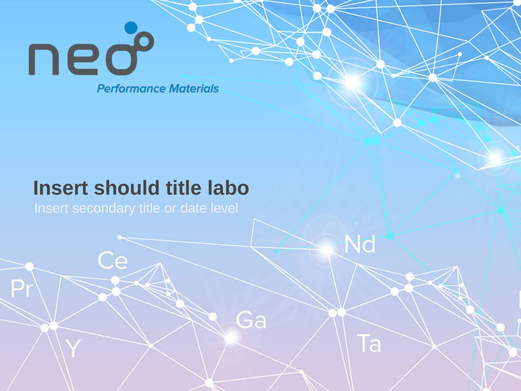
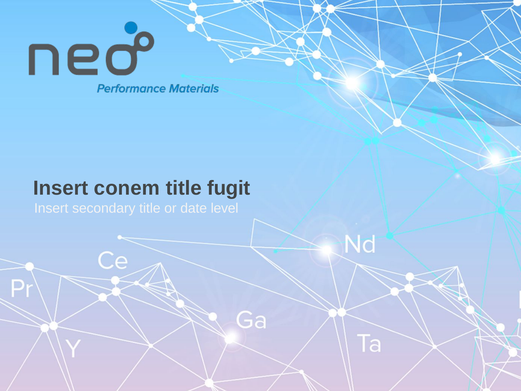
should: should -> conem (127, 188)
labo: labo -> fugit (229, 188)
